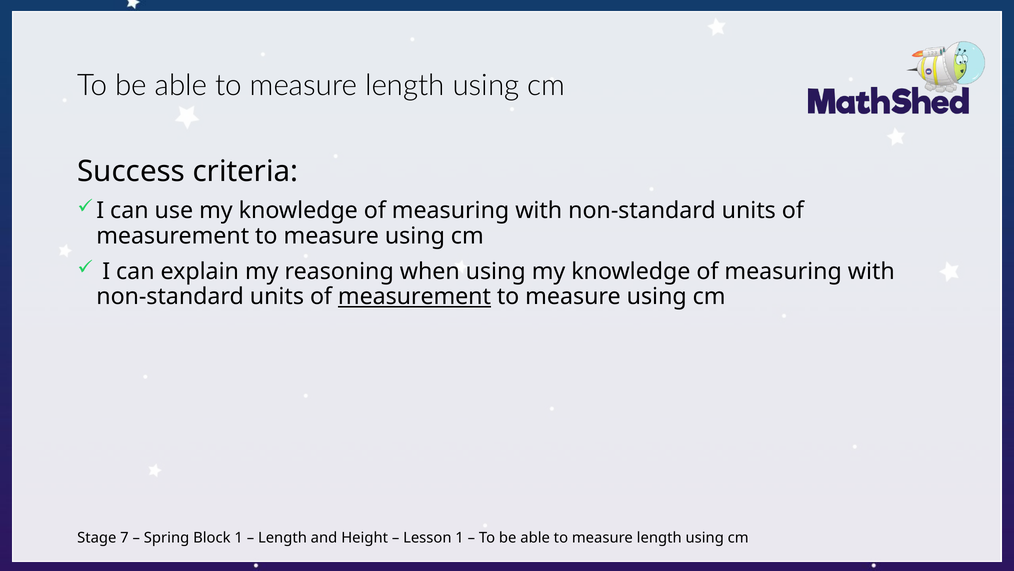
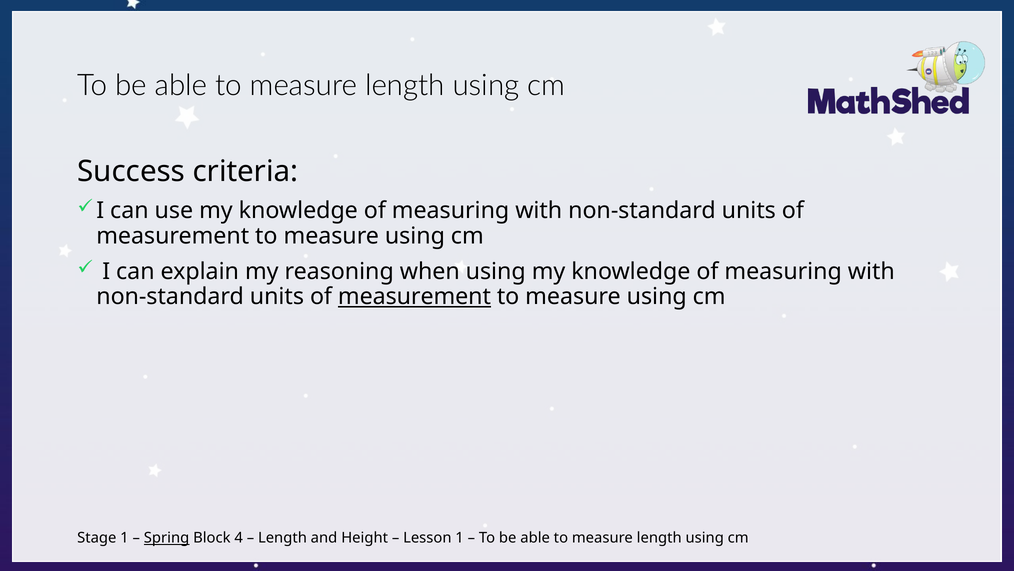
Stage 7: 7 -> 1 (124, 537)
Spring underline: none -> present (167, 537)
Block 1: 1 -> 4 (239, 537)
